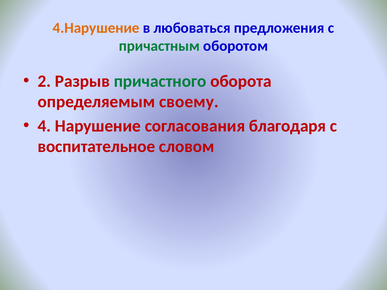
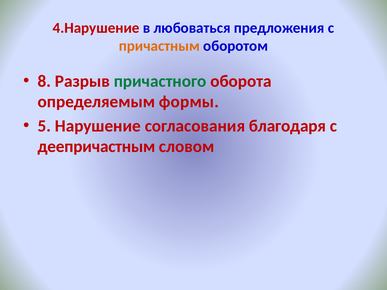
4.Нарушение colour: orange -> red (96, 28)
причастным colour: green -> orange (159, 46)
2: 2 -> 8 (44, 81)
своему: своему -> формы (189, 102)
4: 4 -> 5 (44, 126)
воспитательное: воспитательное -> деепричастным (96, 147)
